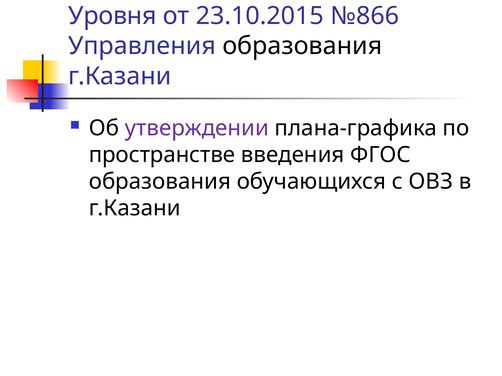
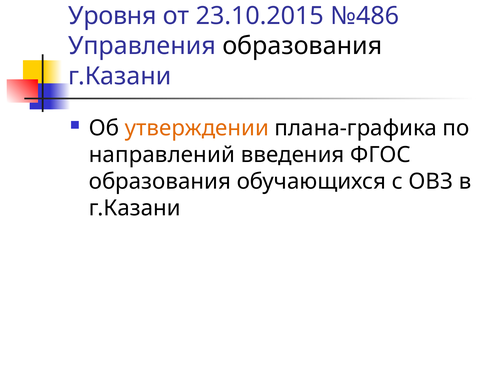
№866: №866 -> №486 (365, 16)
утверждении colour: purple -> orange (197, 128)
пространстве: пространстве -> направлений (162, 155)
